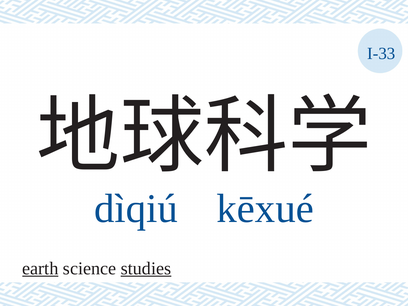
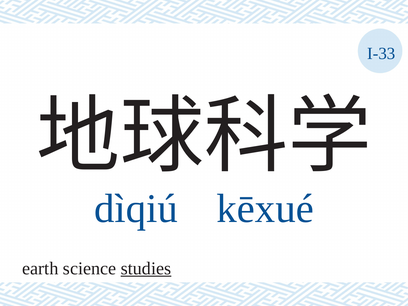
earth underline: present -> none (40, 268)
